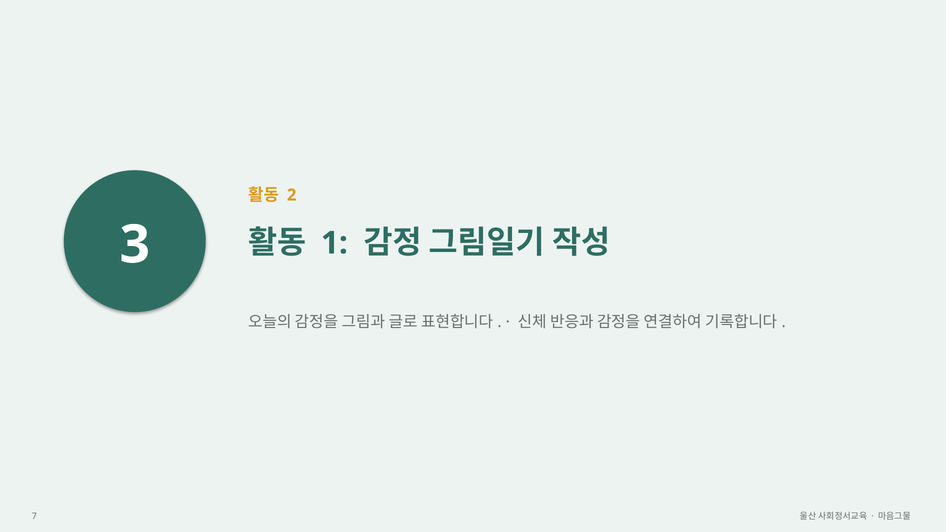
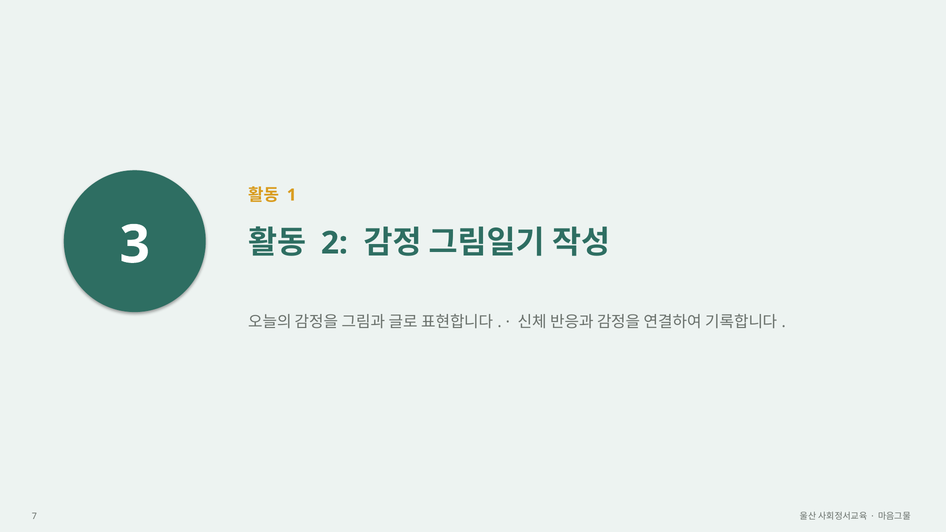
2: 2 -> 1 (292, 195)
1: 1 -> 2 (334, 243)
